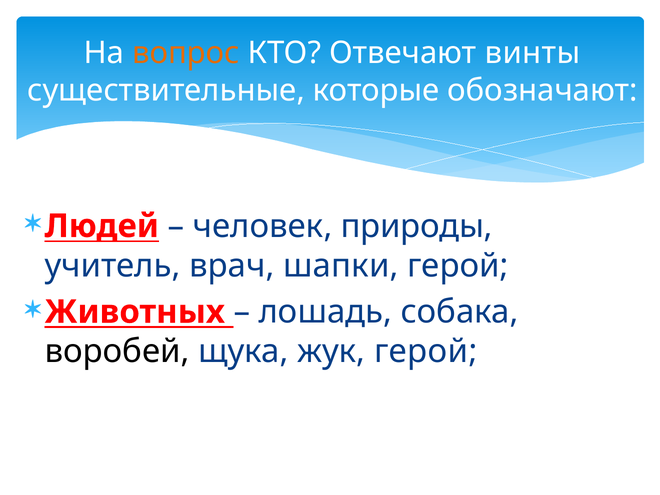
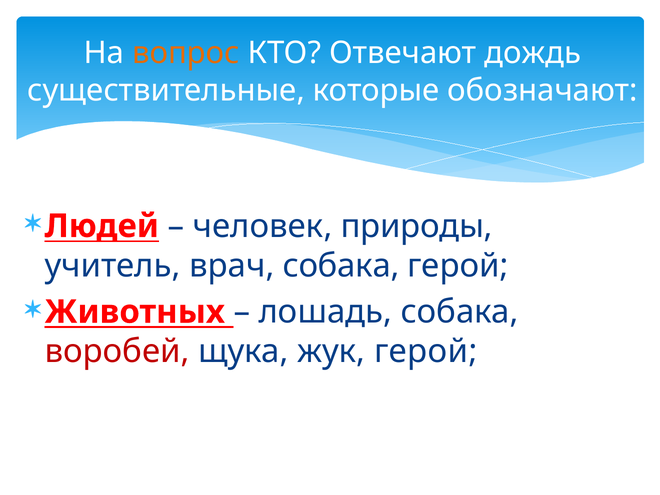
винты: винты -> дождь (533, 53)
врач шапки: шапки -> собака (341, 266)
воробей colour: black -> red (117, 352)
